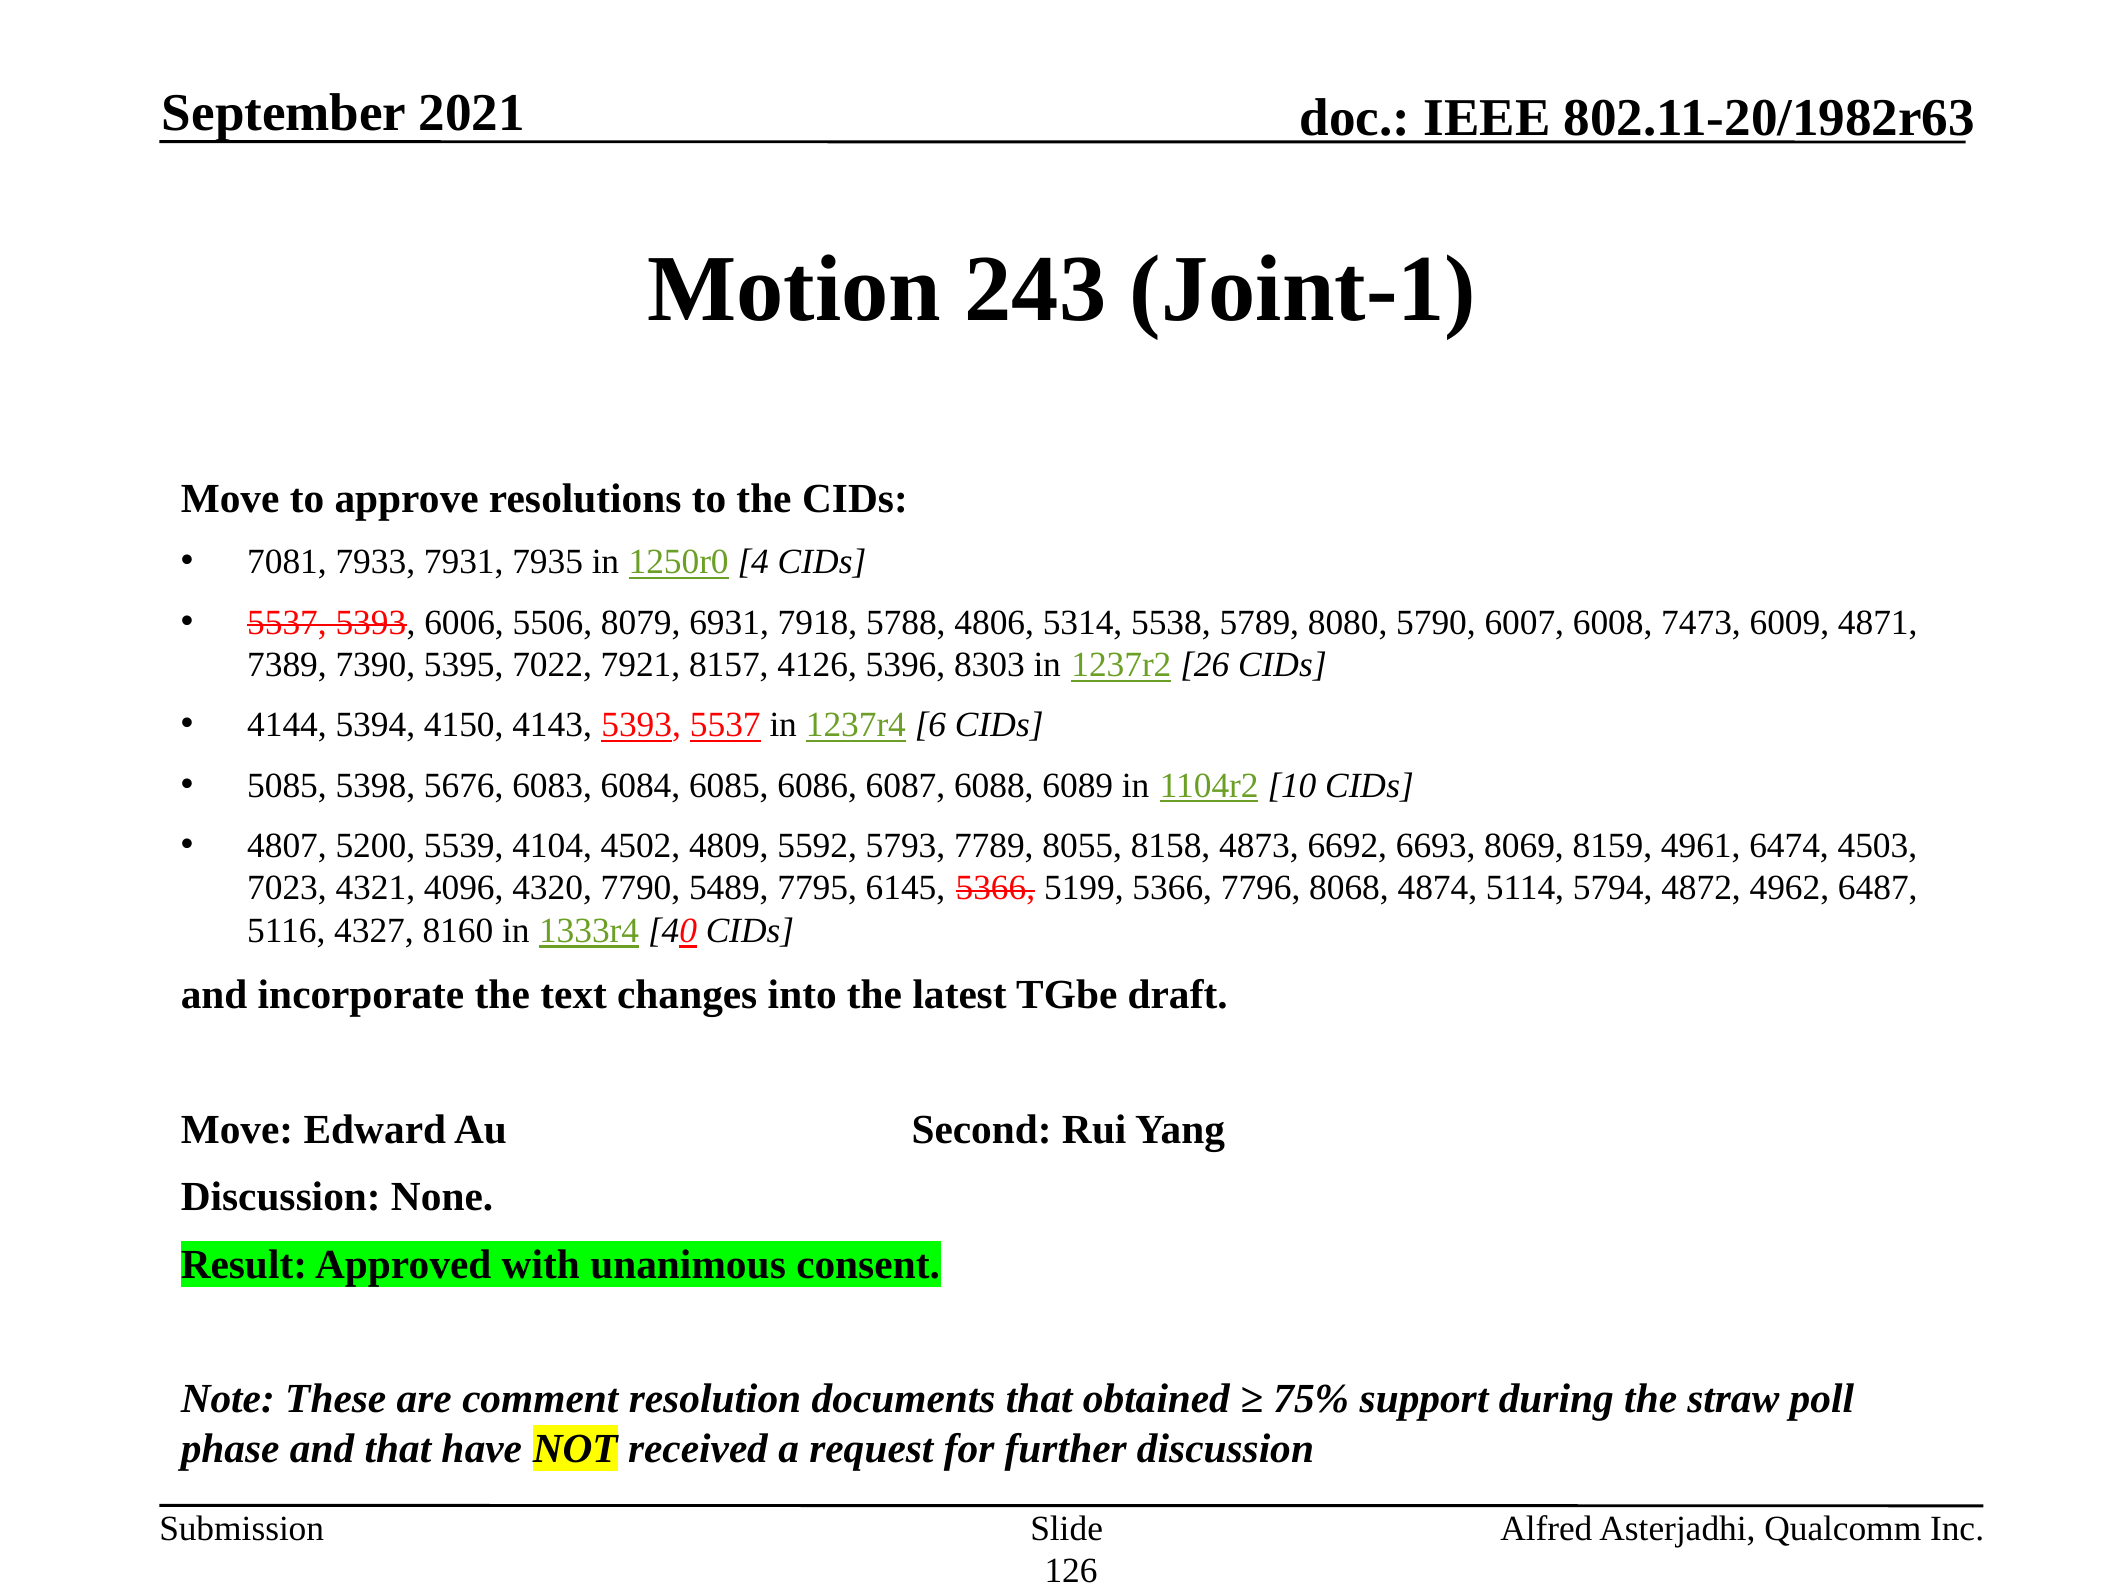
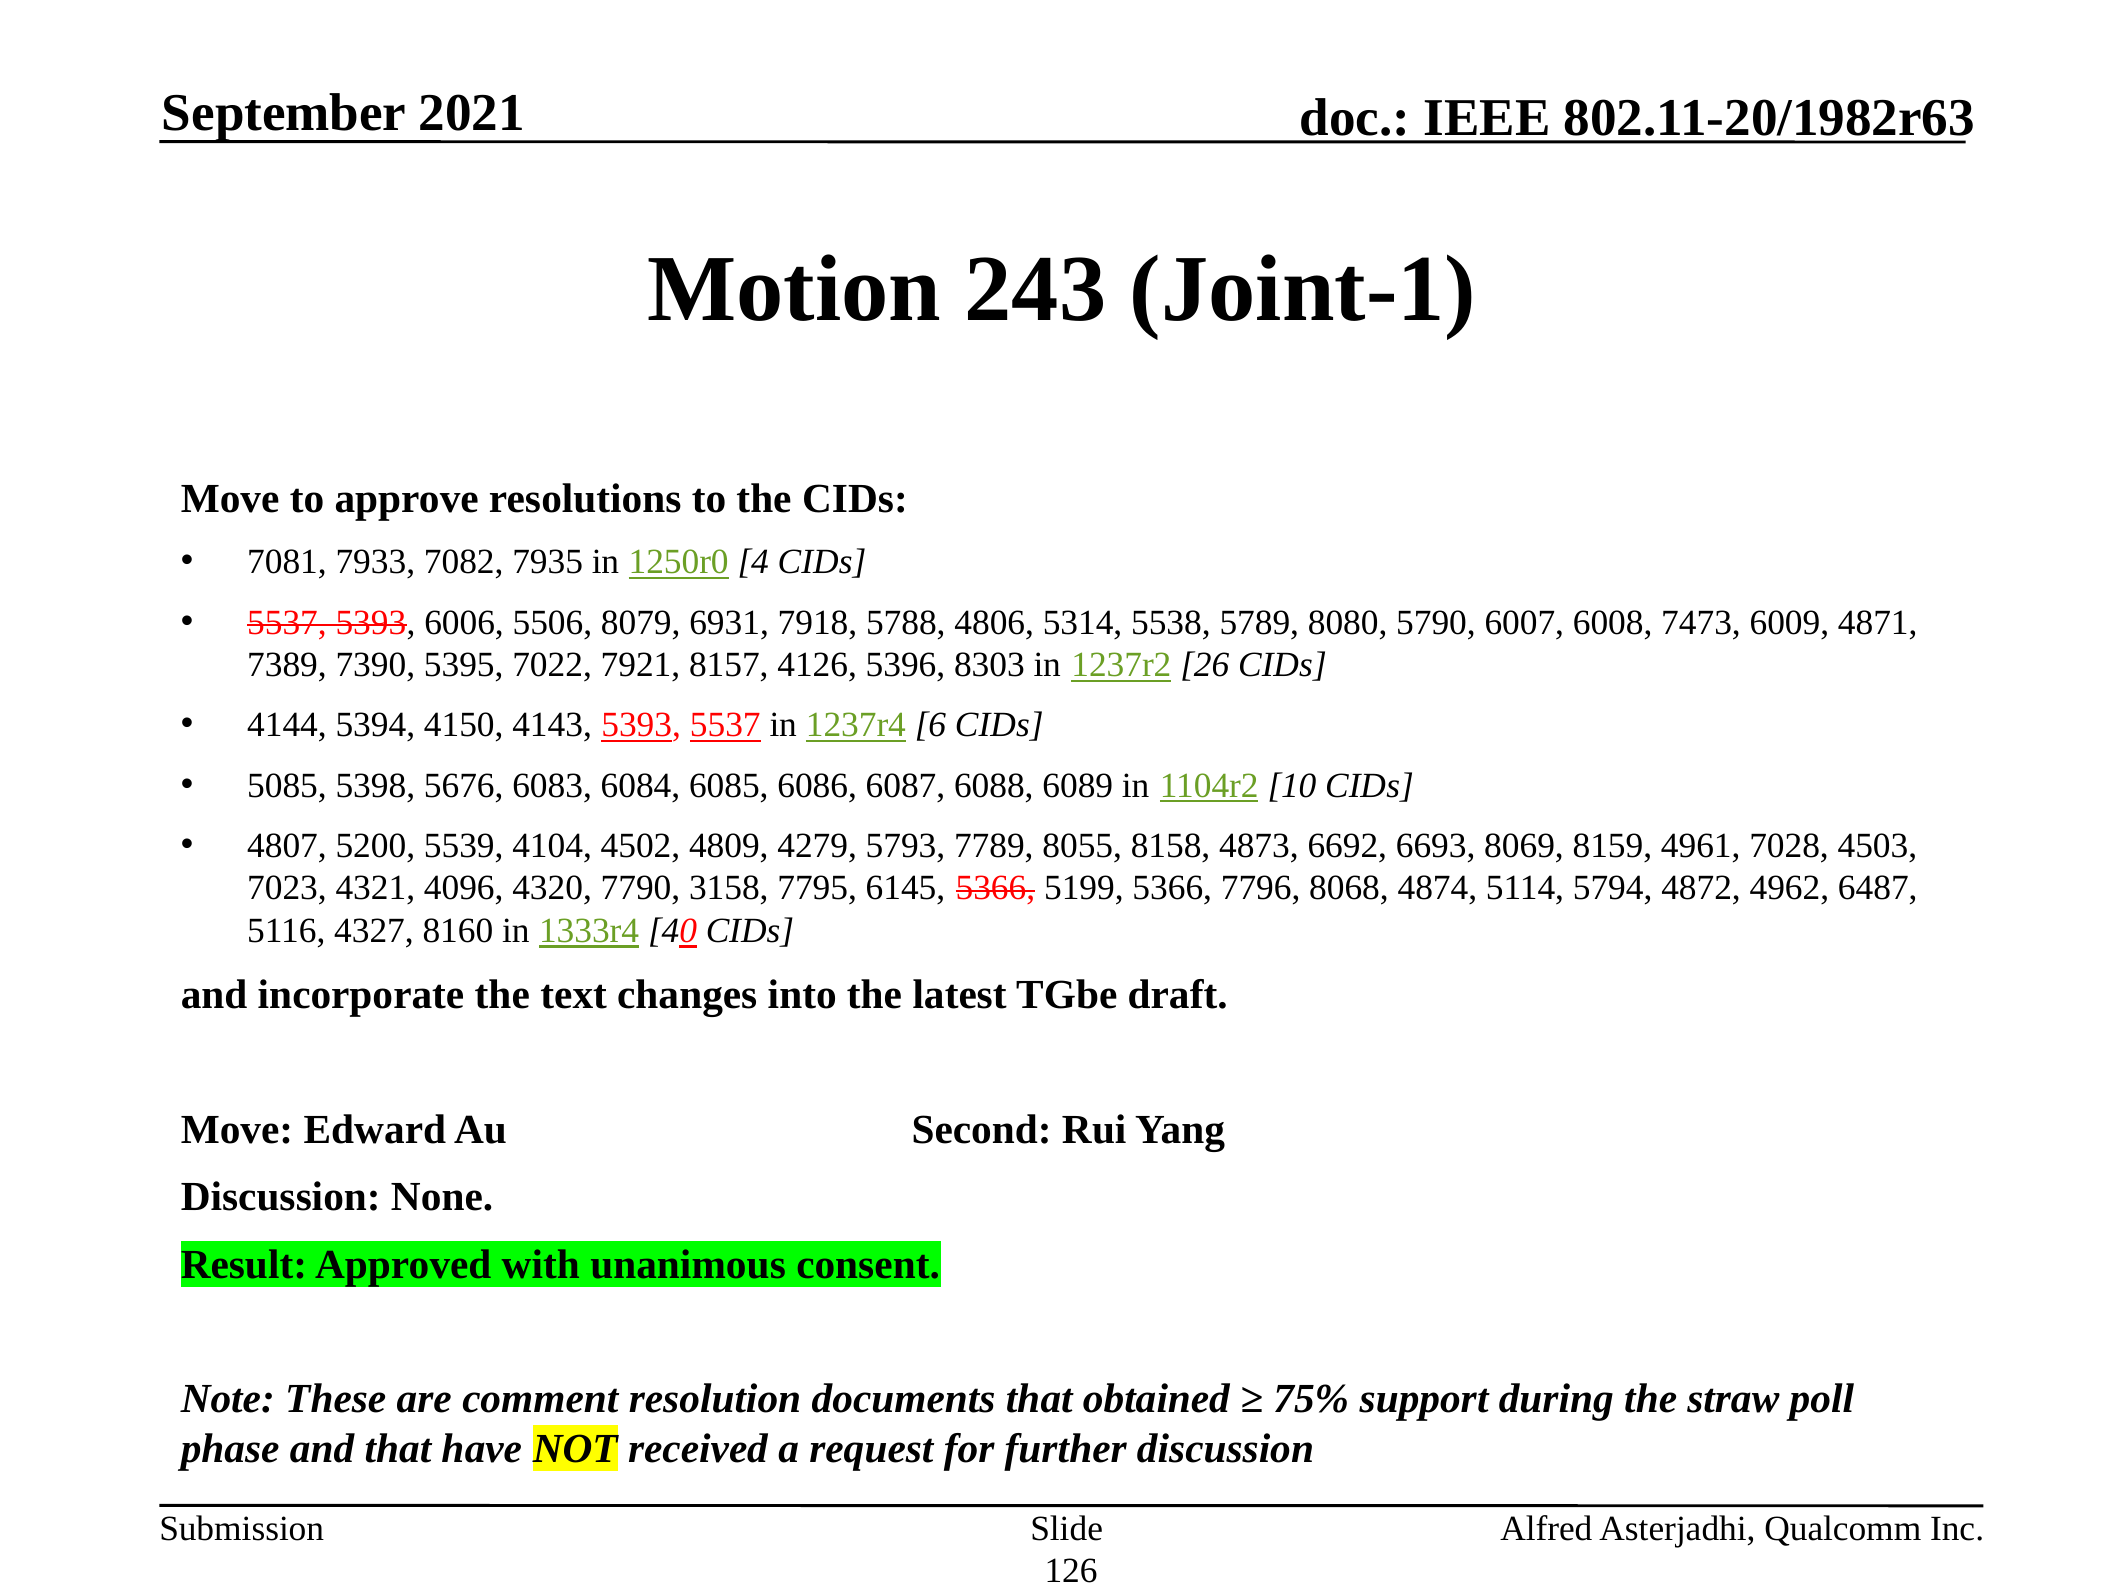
7931: 7931 -> 7082 (464, 562)
5592: 5592 -> 4279 (817, 846)
6474: 6474 -> 7028 (1789, 846)
5489: 5489 -> 3158 (729, 888)
